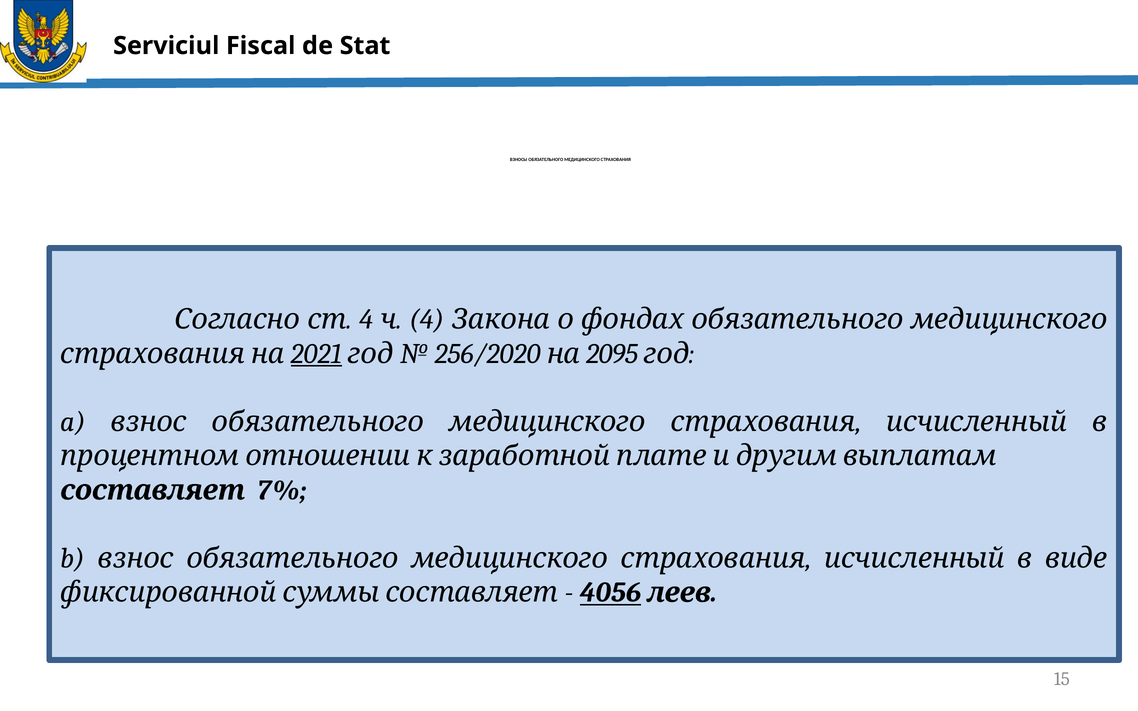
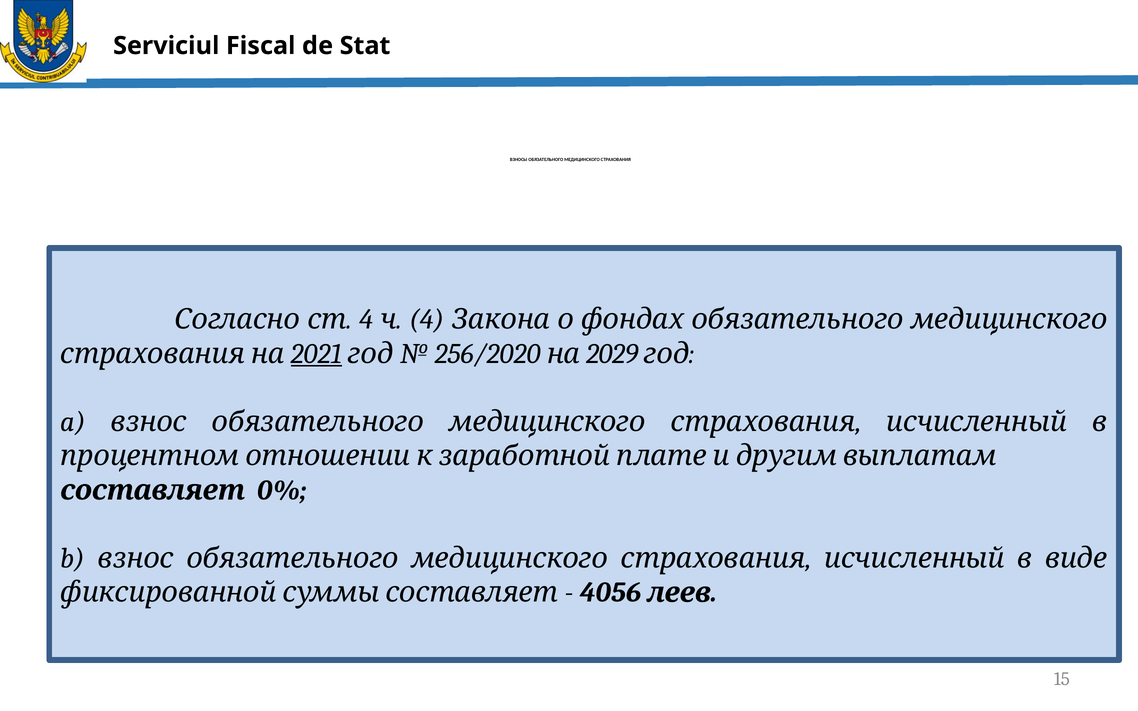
2095: 2095 -> 2029 (612, 354)
7%: 7% -> 0% (282, 490)
4056 underline: present -> none (611, 593)
